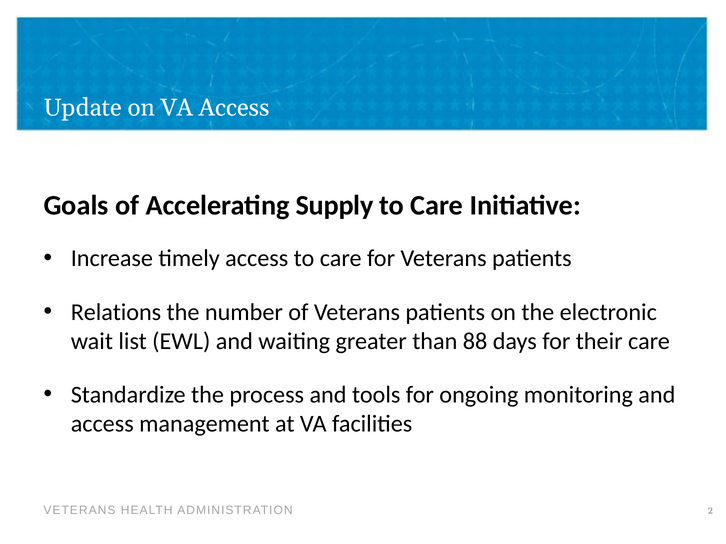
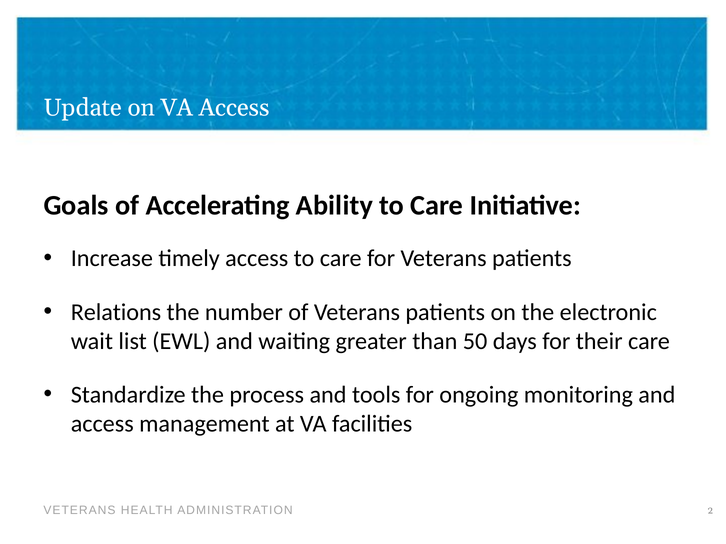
Supply: Supply -> Ability (334, 206)
88: 88 -> 50 (475, 341)
